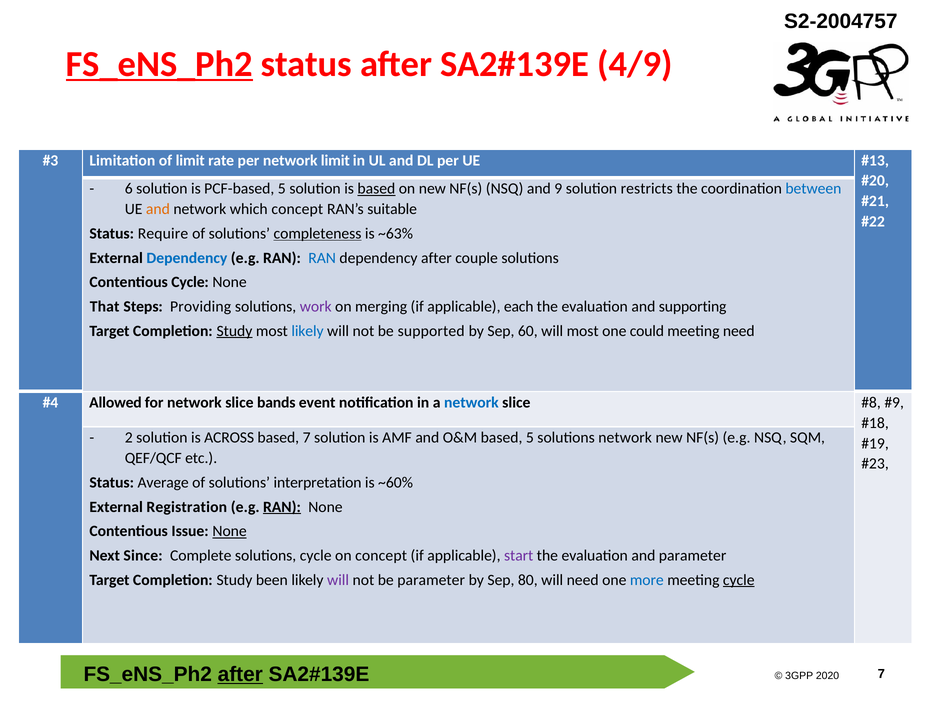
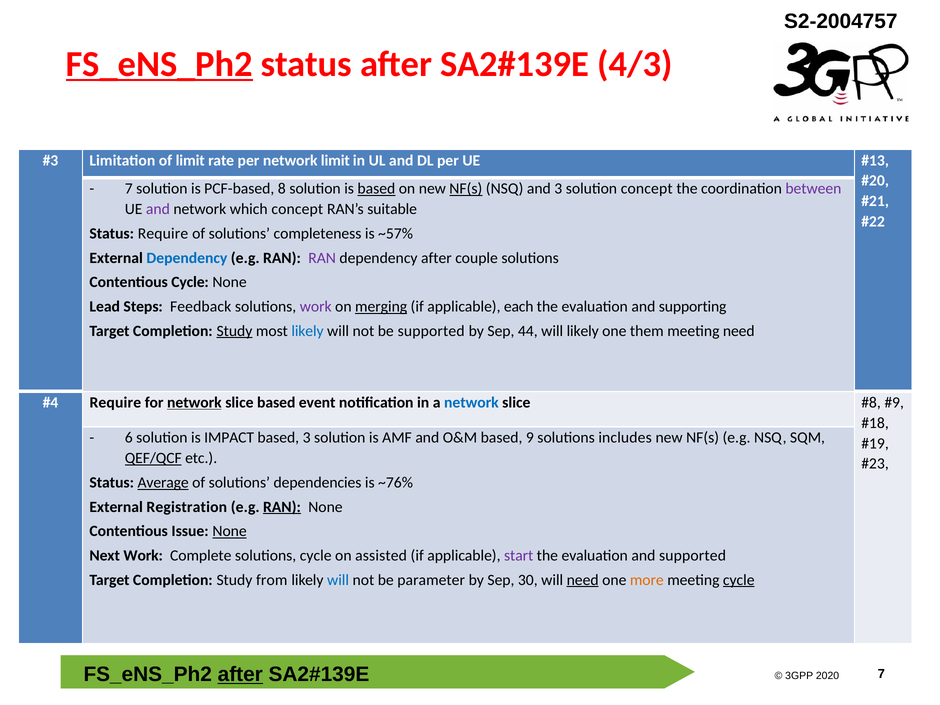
4/9: 4/9 -> 4/3 (635, 64)
6: 6 -> 7 (129, 189)
PCF-based 5: 5 -> 8 (282, 189)
NF(s underline: none -> present (466, 189)
and 9: 9 -> 3 (558, 189)
solution restricts: restricts -> concept (647, 189)
between colour: blue -> purple (813, 189)
and colour: orange -> purple (158, 209)
completeness underline: present -> none (318, 233)
~63%: ~63% -> ~57% (396, 233)
RAN colour: blue -> purple (322, 258)
That: That -> Lead (105, 307)
Providing: Providing -> Feedback (201, 307)
merging underline: none -> present (381, 307)
60: 60 -> 44 (528, 331)
will most: most -> likely (583, 331)
could: could -> them (647, 331)
Allowed: Allowed -> Require (115, 403)
network underline: none -> present (194, 403)
slice bands: bands -> based (276, 403)
2: 2 -> 6 (129, 438)
ACROSS: ACROSS -> IMPACT (229, 438)
based 7: 7 -> 3 (307, 438)
based 5: 5 -> 9 (530, 438)
solutions network: network -> includes (625, 438)
QEF/QCF underline: none -> present (153, 458)
Average underline: none -> present (163, 483)
interpretation: interpretation -> dependencies (318, 483)
~60%: ~60% -> ~76% (396, 483)
Next Since: Since -> Work (143, 556)
on concept: concept -> assisted (381, 556)
and parameter: parameter -> supported (693, 556)
been: been -> from (272, 580)
will colour: purple -> blue (338, 580)
80: 80 -> 30 (528, 580)
need underline: none -> present (583, 580)
more colour: blue -> orange (647, 580)
